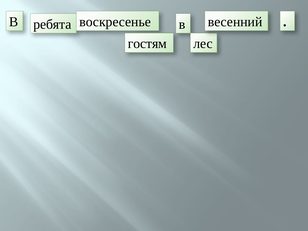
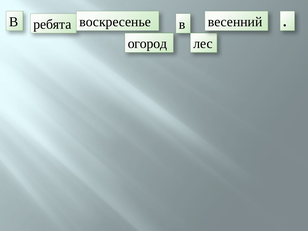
гостям: гостям -> огород (147, 44)
